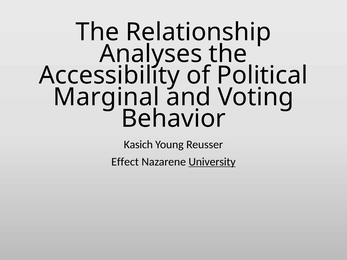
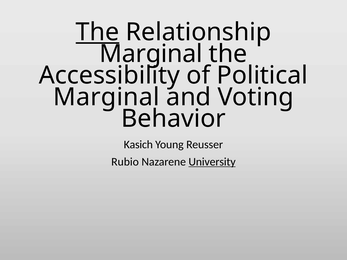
The underline: none -> present (97, 32)
Analyses: Analyses -> Marginal (151, 54)
Effect: Effect -> Rubio (125, 162)
